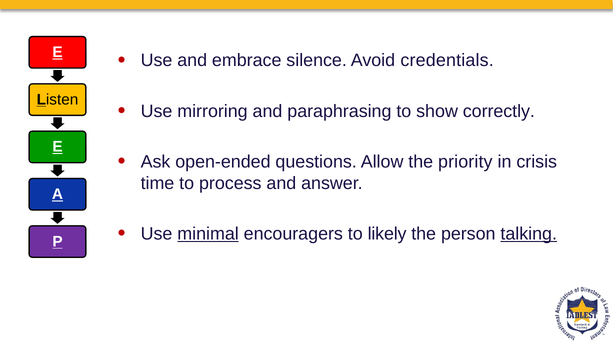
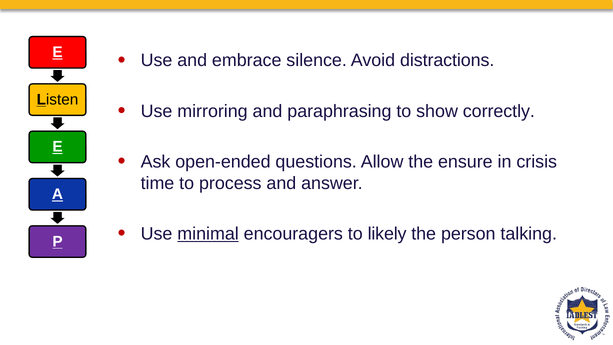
credentials: credentials -> distractions (447, 61)
priority: priority -> ensure (465, 162)
talking underline: present -> none (529, 234)
